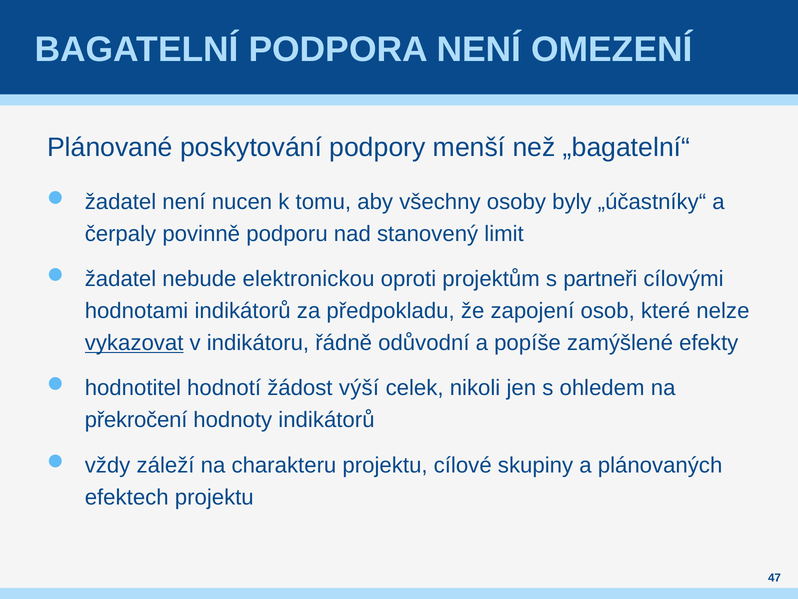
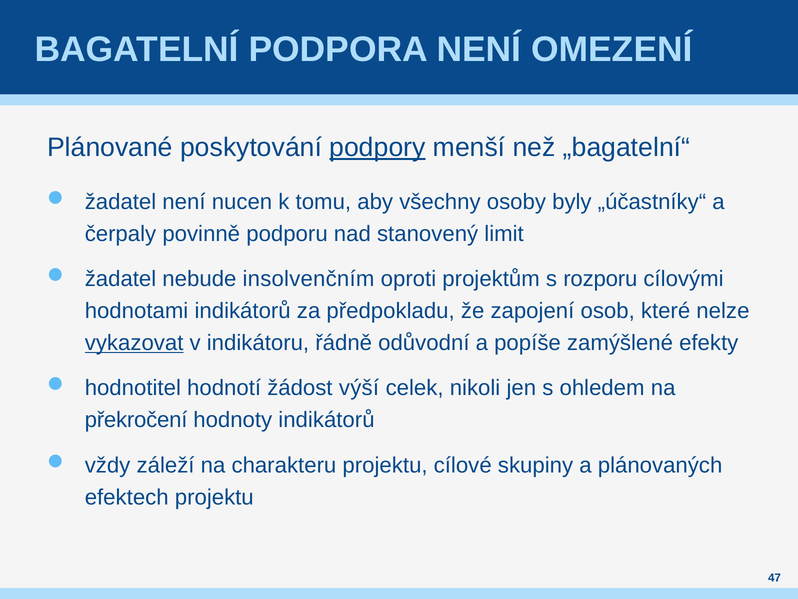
podpory underline: none -> present (377, 147)
elektronickou: elektronickou -> insolvenčním (308, 279)
partneři: partneři -> rozporu (600, 279)
